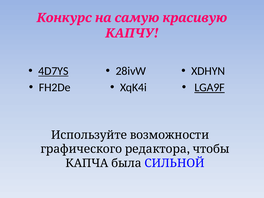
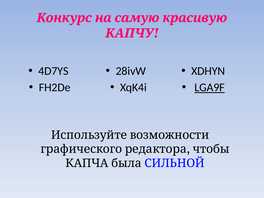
4D7YS underline: present -> none (53, 71)
